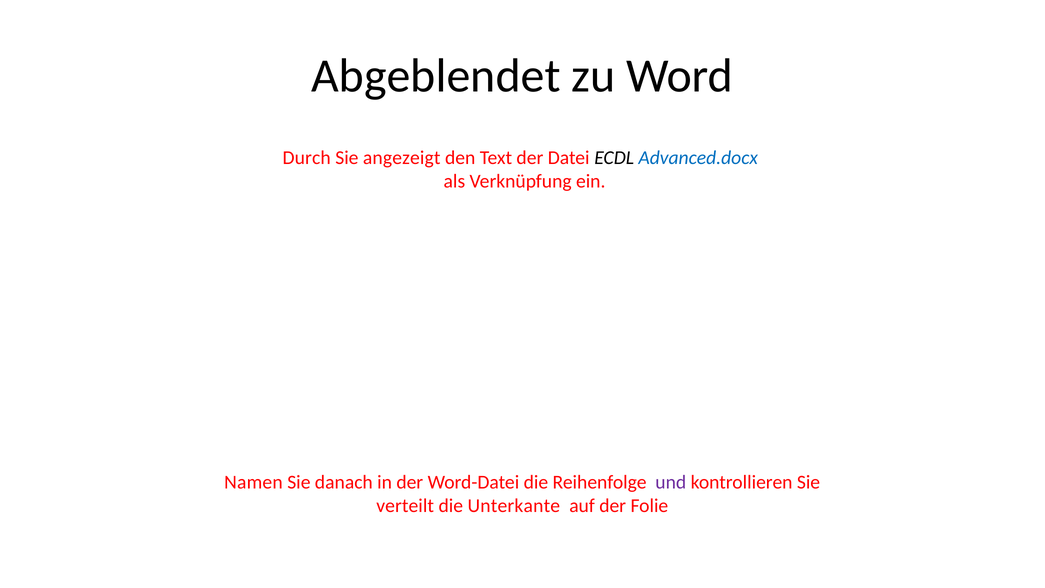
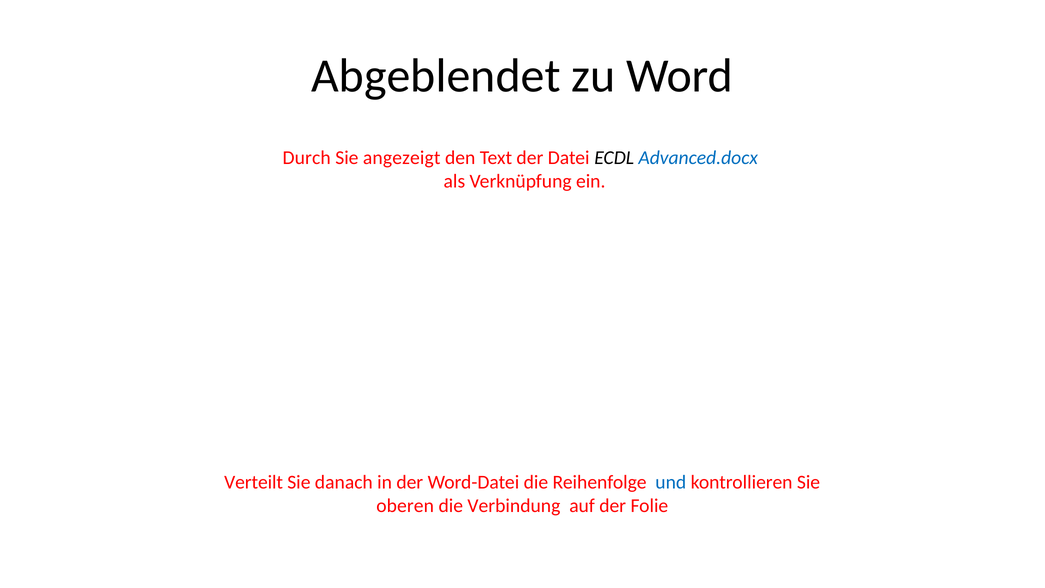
Namen: Namen -> Verteilt (254, 482)
und colour: purple -> blue (671, 482)
verteilt: verteilt -> oberen (405, 506)
Unterkante: Unterkante -> Verbindung (514, 506)
